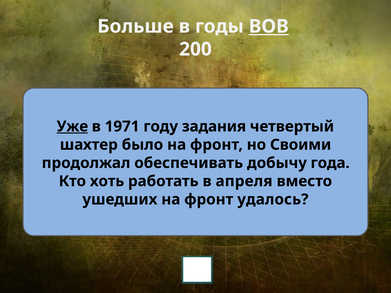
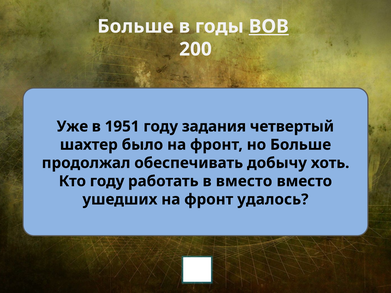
Уже underline: present -> none (72, 127)
1971: 1971 -> 1951 (122, 127)
но Своими: Своими -> Больше (301, 145)
года: года -> хоть (330, 163)
Кто хоть: хоть -> году (107, 181)
в апреля: апреля -> вместо (244, 181)
